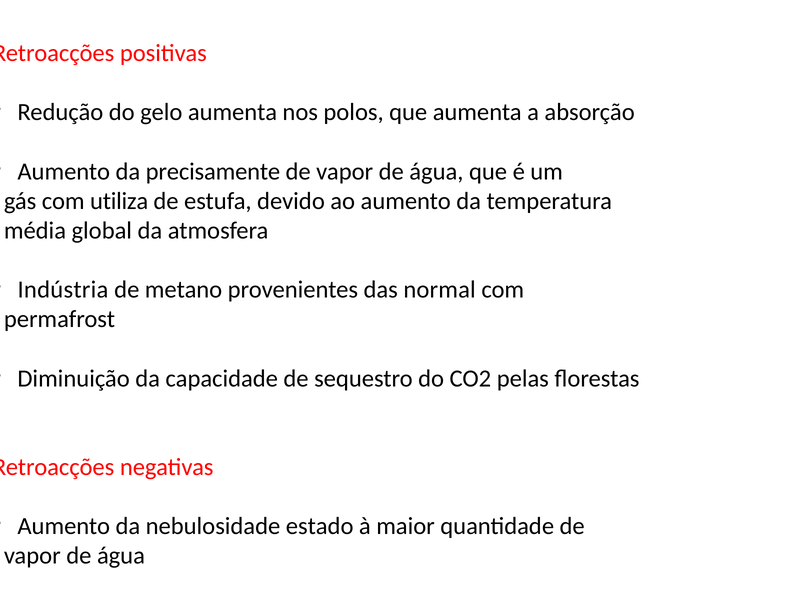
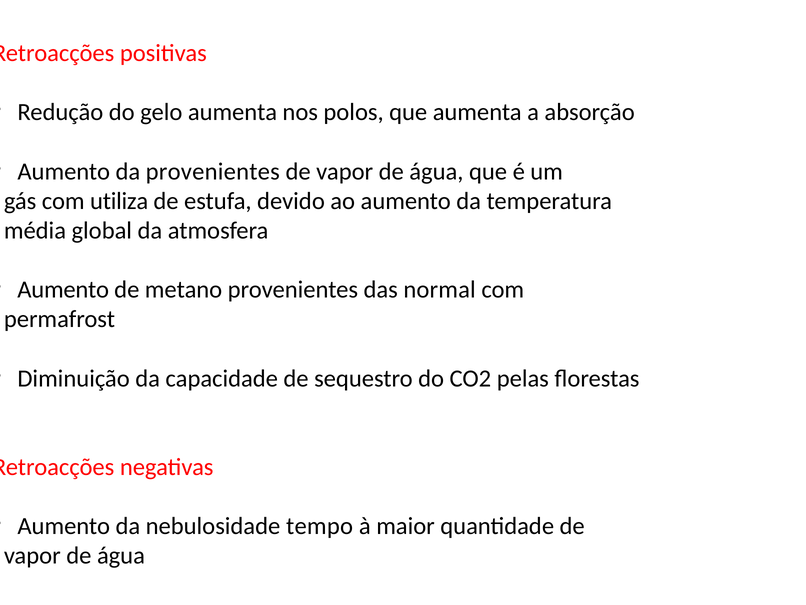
da precisamente: precisamente -> provenientes (213, 171)
Indústria: Indústria -> Aumento (63, 289)
estado: estado -> tempo (320, 526)
